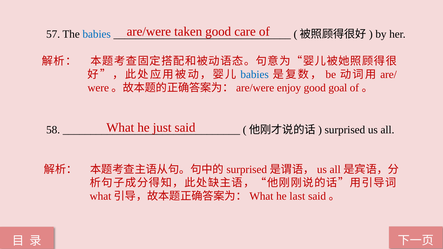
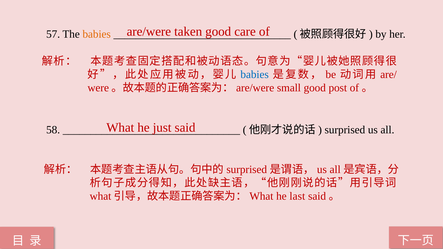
babies colour: blue -> orange (97, 34)
enjoy: enjoy -> small (289, 88)
goal: goal -> post (338, 88)
